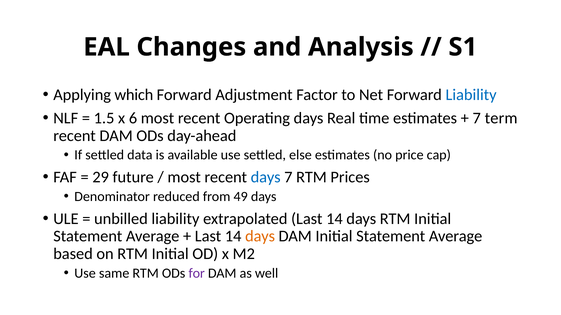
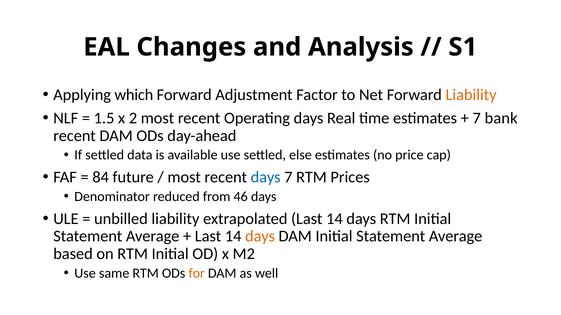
Liability colour: blue -> orange (471, 95)
6: 6 -> 2 (133, 118)
term: term -> bank (501, 118)
29: 29 -> 84 (101, 177)
49: 49 -> 46 (241, 197)
for colour: purple -> orange (197, 274)
